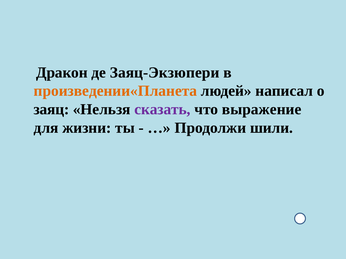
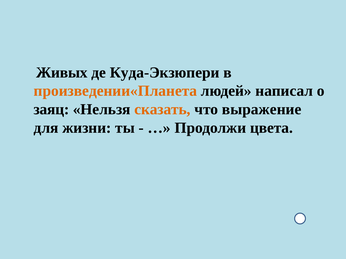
Дракон: Дракон -> Живых (62, 73)
Заяц-Экзюпери: Заяц-Экзюпери -> Куда-Экзюпери (165, 73)
сказать colour: purple -> orange (162, 109)
шили: шили -> цвета (271, 128)
